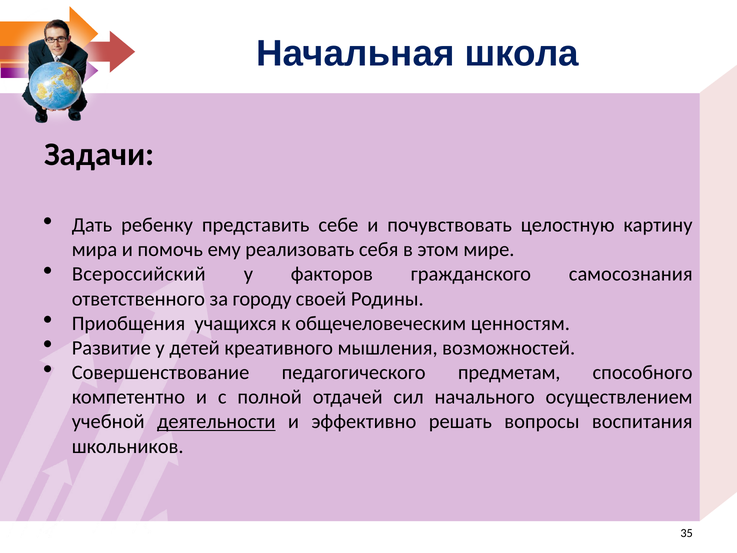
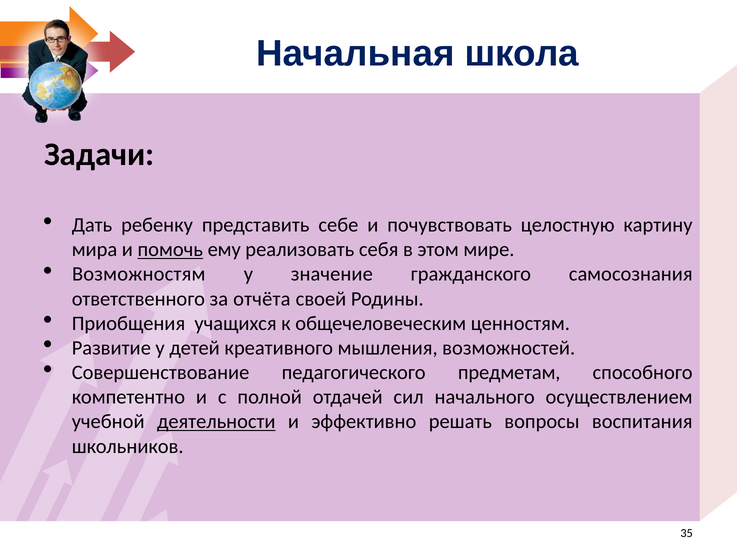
помочь underline: none -> present (170, 250)
Всероссийский: Всероссийский -> Возможностям (139, 274)
факторов: факторов -> значение (332, 274)
городу: городу -> отчёта (262, 299)
